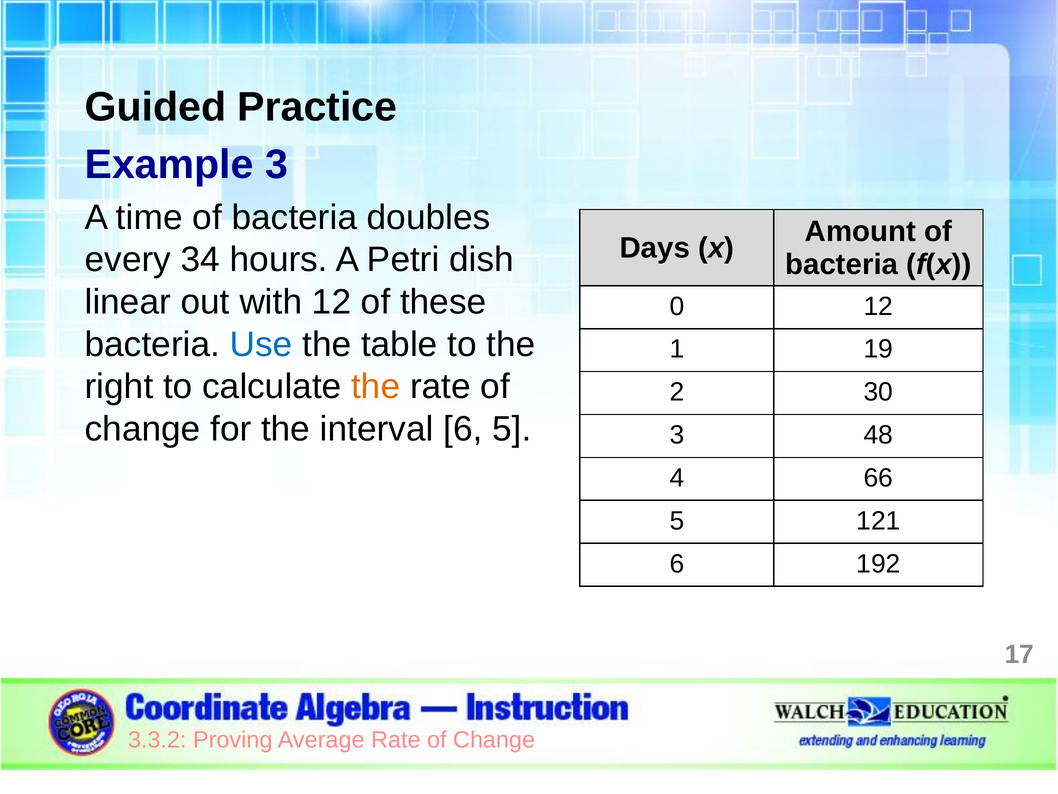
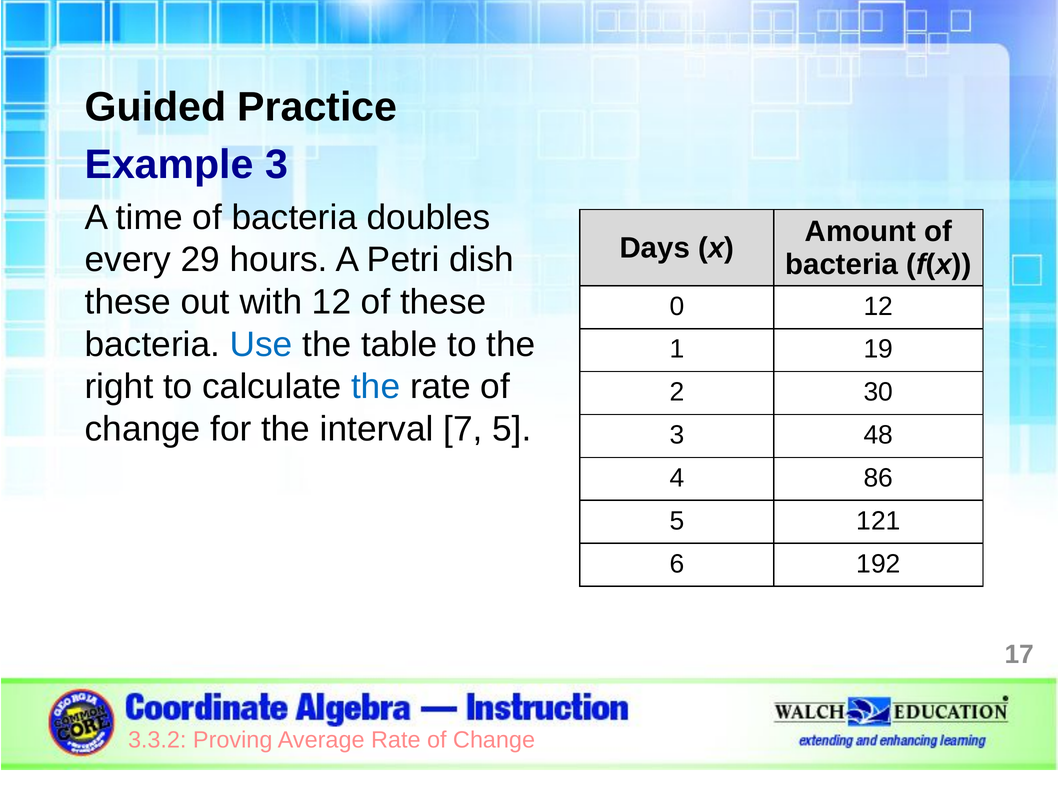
34: 34 -> 29 (200, 260)
linear: linear -> these (128, 302)
the colour: orange -> blue (376, 387)
interval 6: 6 -> 7 (463, 429)
66: 66 -> 86 (878, 478)
